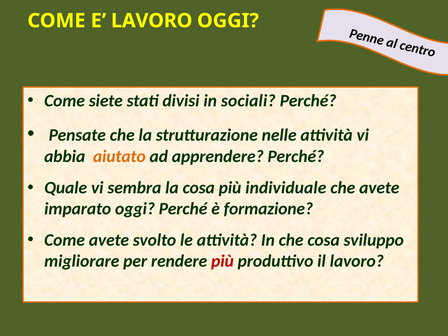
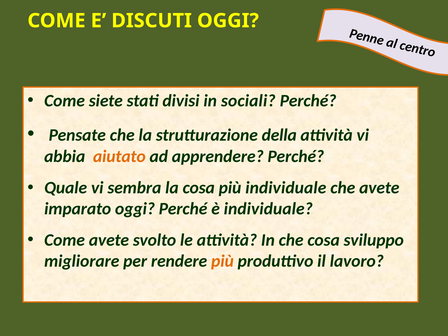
E LAVORO: LAVORO -> DISCUTI (152, 21)
nelle: nelle -> della (279, 135)
è formazione: formazione -> individuale (268, 209)
più colour: red -> orange (222, 261)
